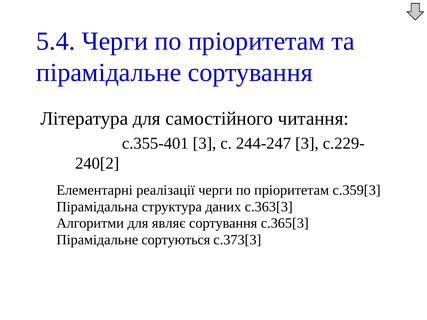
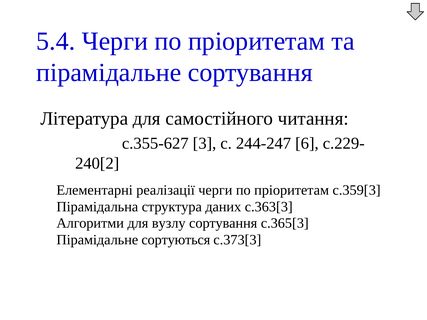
с.355-401: с.355-401 -> с.355-627 (155, 143)
244-247 3: 3 -> 6 (307, 143)
являє: являє -> вузлу (169, 223)
